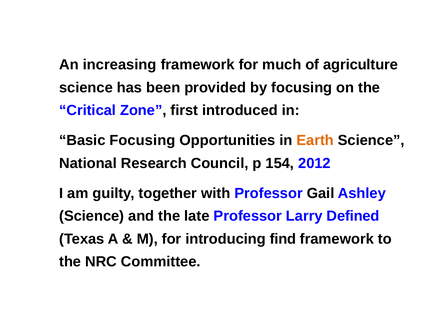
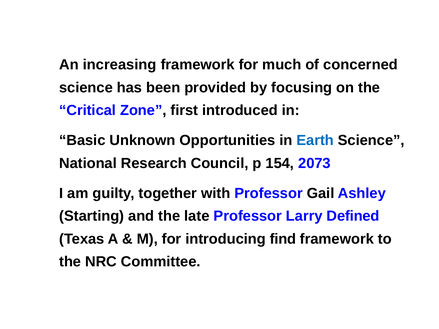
agriculture: agriculture -> concerned (361, 65)
Basic Focusing: Focusing -> Unknown (142, 141)
Earth colour: orange -> blue (315, 141)
2012: 2012 -> 2073 (314, 163)
Science: Science -> Starting (92, 216)
